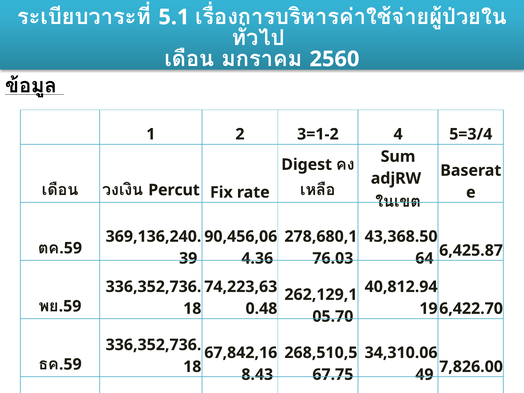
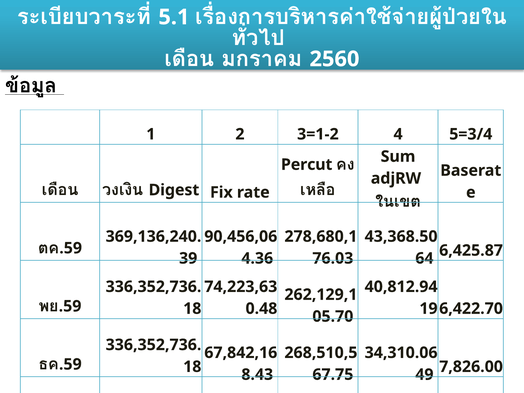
Digest: Digest -> Percut (307, 165)
Percut: Percut -> Digest (174, 190)
